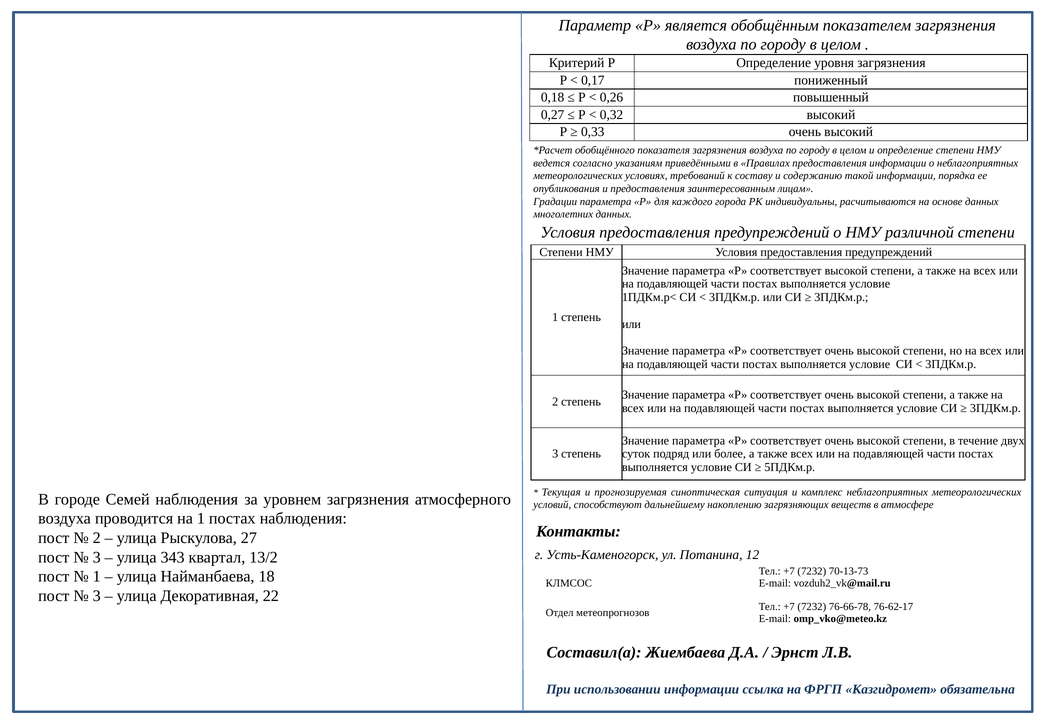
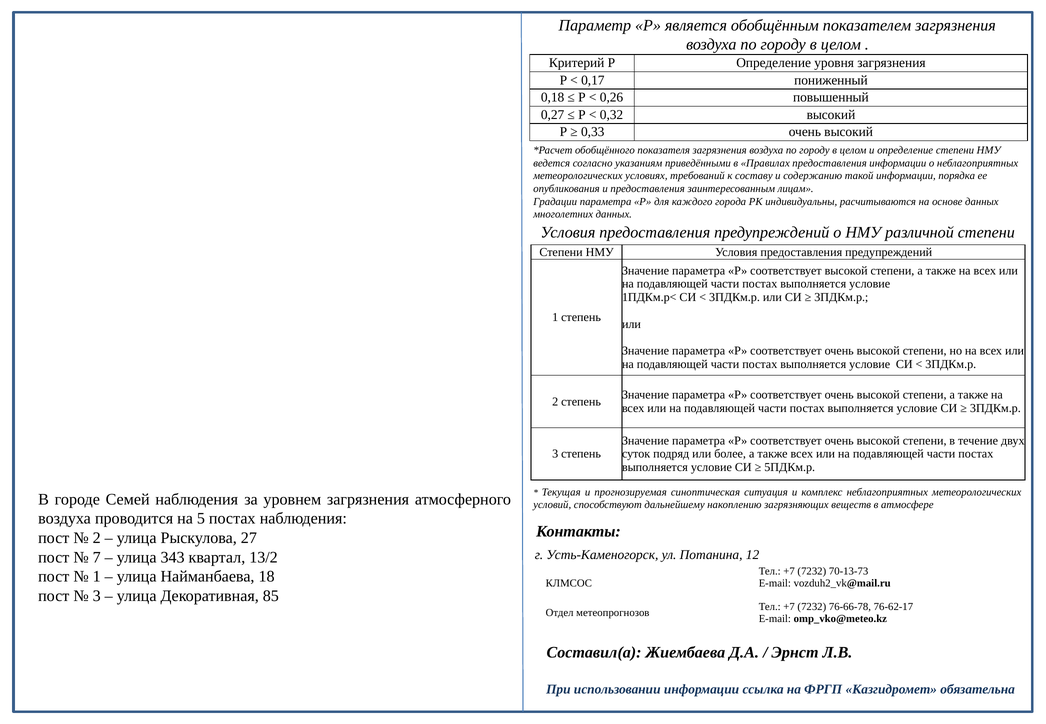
на 1: 1 -> 5 (201, 519)
3: 3 -> 7 (97, 557)
22: 22 -> 85 (271, 596)
